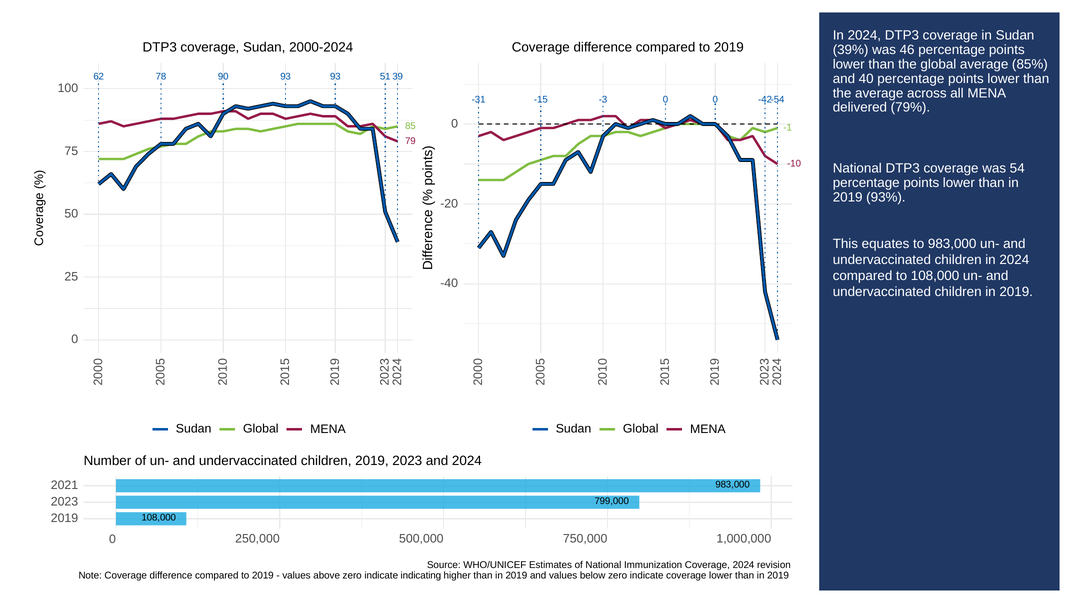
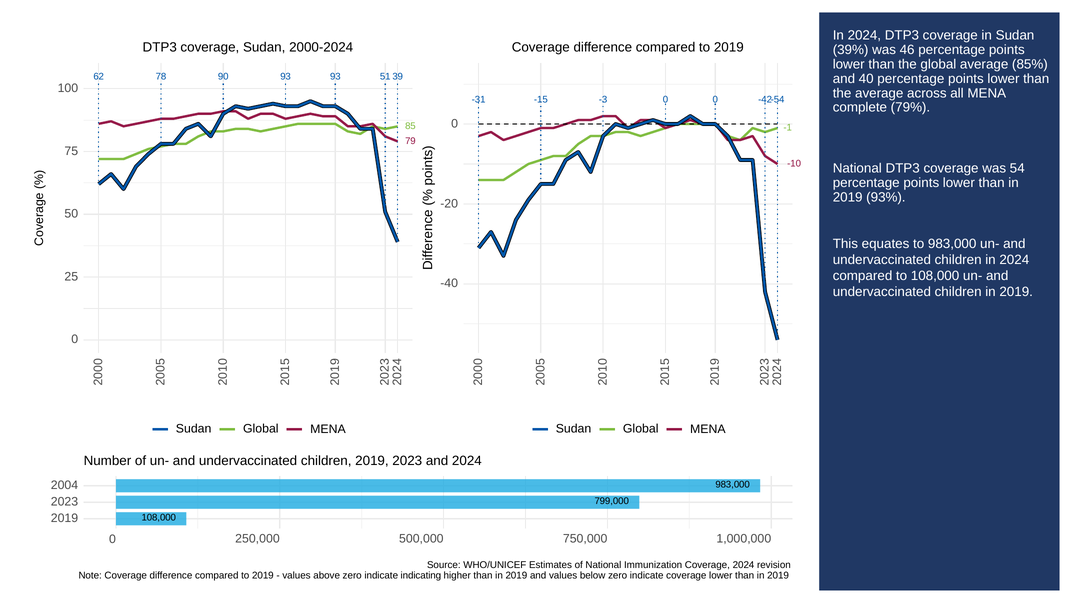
delivered: delivered -> complete (860, 108)
2021: 2021 -> 2004 (64, 486)
